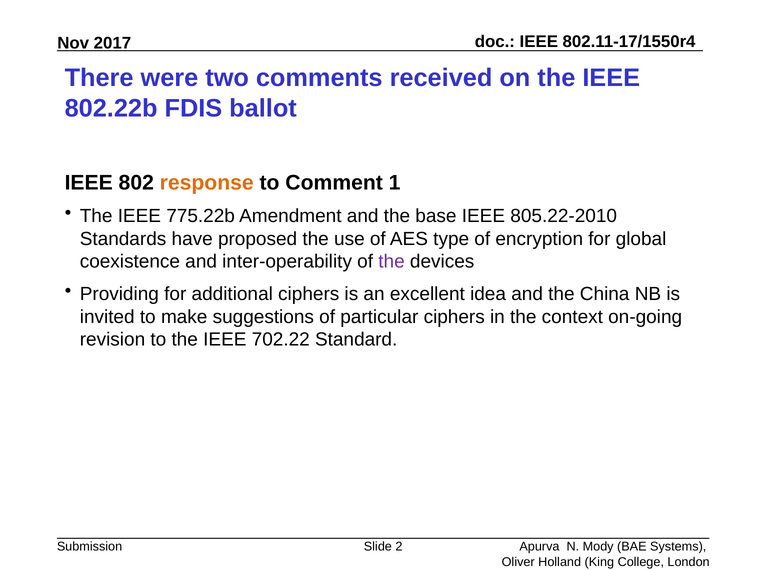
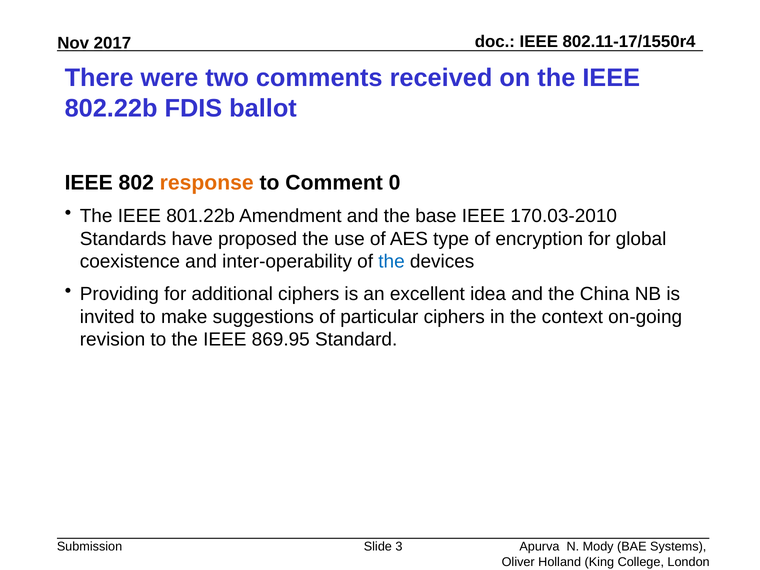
1: 1 -> 0 (395, 183)
775.22b: 775.22b -> 801.22b (201, 216)
805.22-2010: 805.22-2010 -> 170.03-2010 (564, 216)
the colour: purple -> blue (391, 262)
702.22: 702.22 -> 869.95 (281, 340)
2: 2 -> 3 (399, 547)
